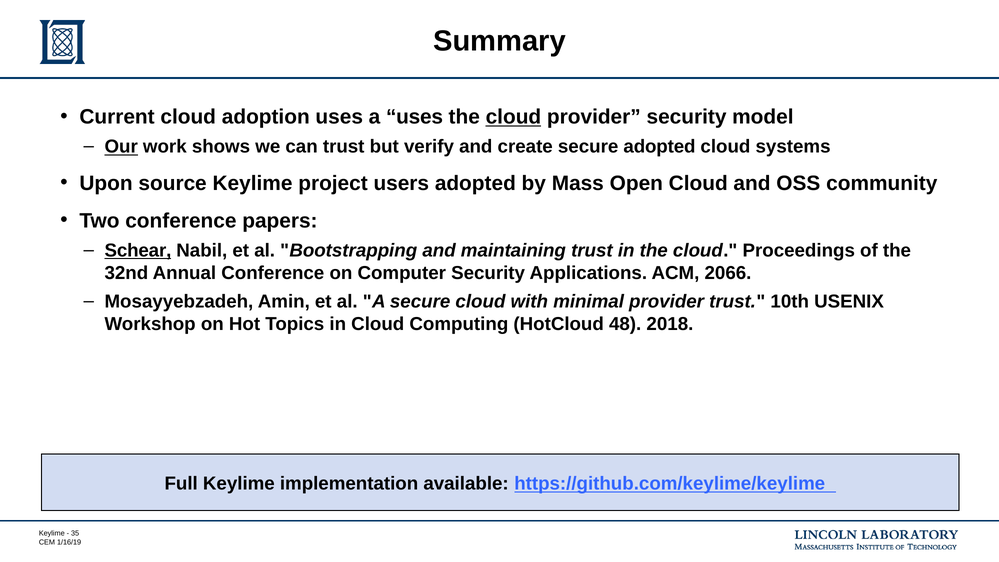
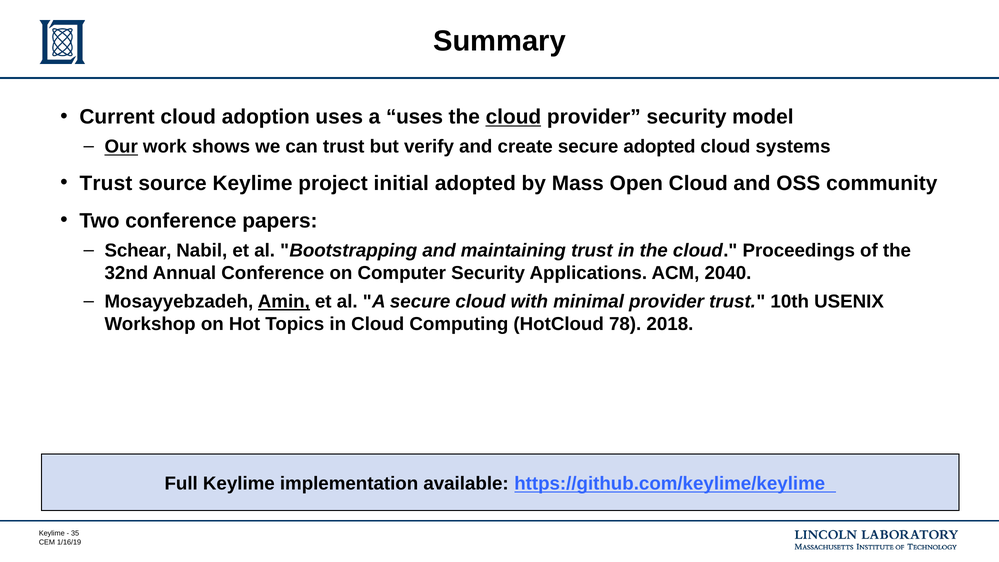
Upon: Upon -> Trust (106, 183)
users: users -> initial (401, 183)
Schear underline: present -> none (138, 251)
2066: 2066 -> 2040 (728, 273)
Amin underline: none -> present (284, 302)
48: 48 -> 78 (625, 324)
